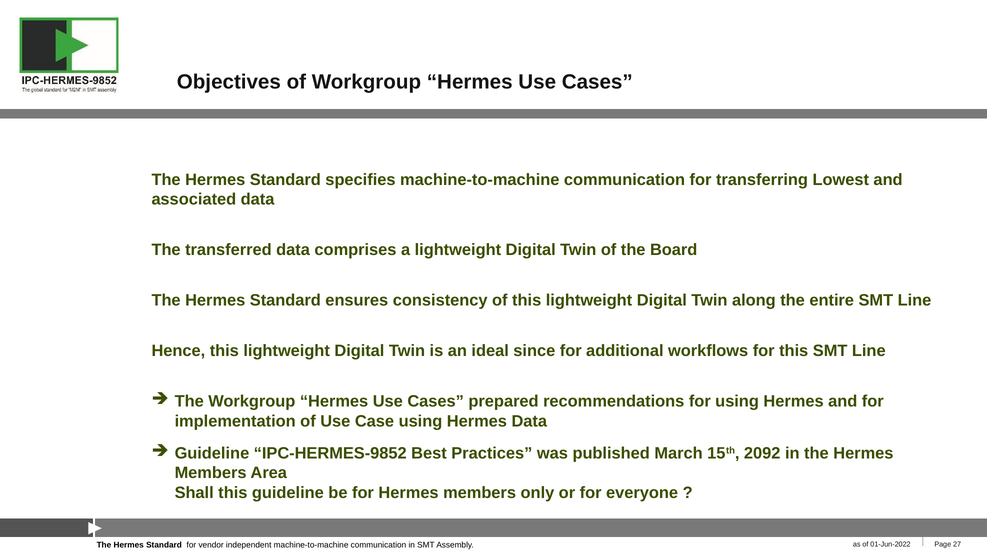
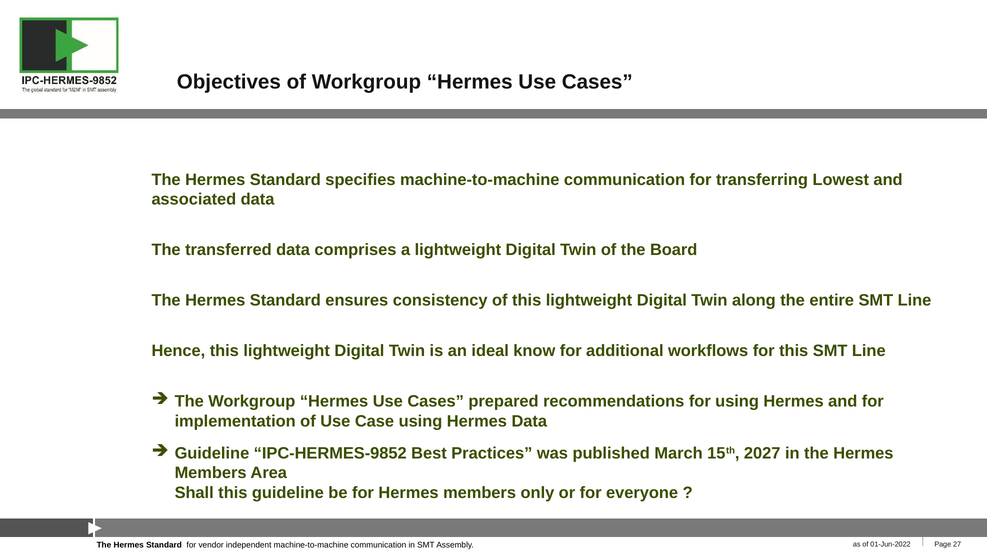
since: since -> know (534, 351)
2092: 2092 -> 2027 (762, 453)
